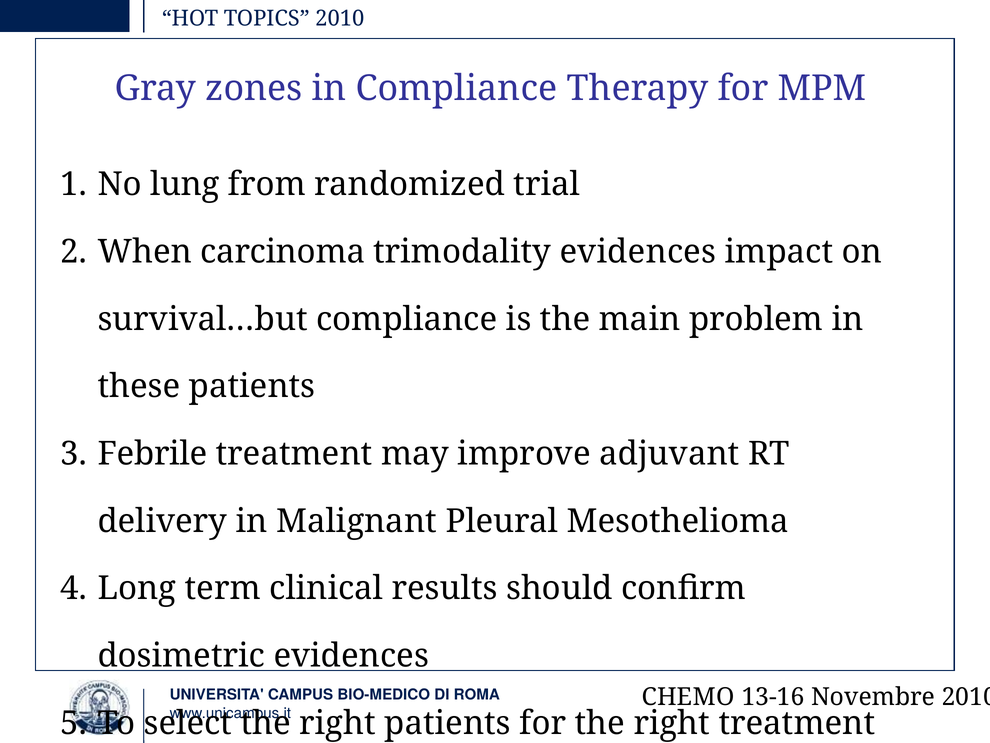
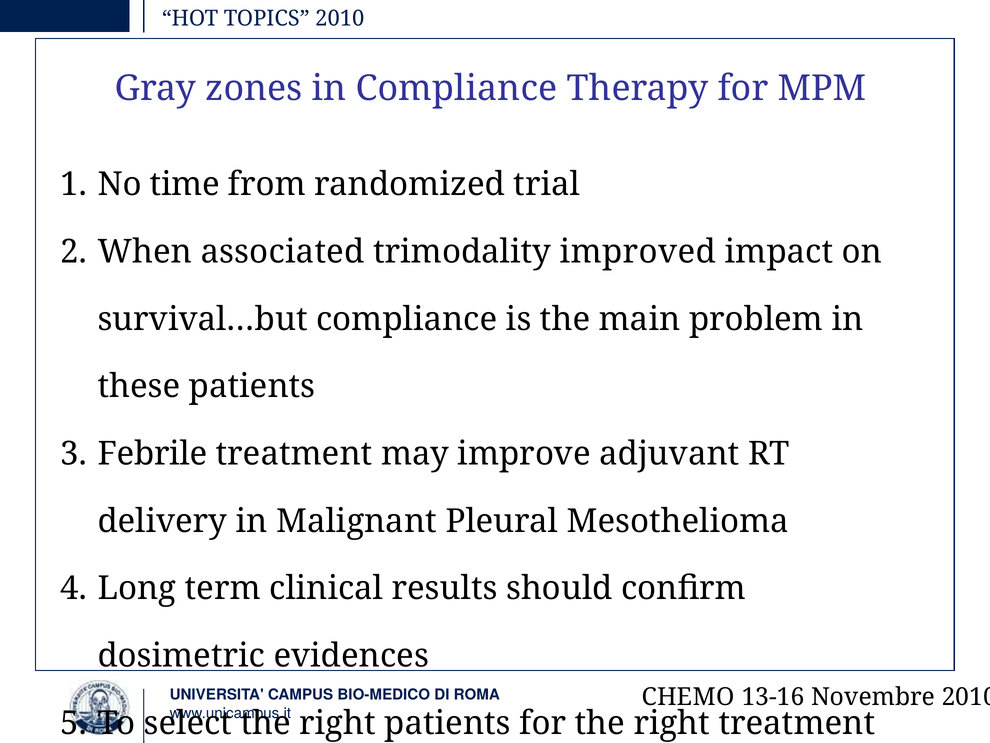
lung: lung -> time (185, 184)
carcinoma: carcinoma -> associated (283, 252)
trimodality evidences: evidences -> improved (638, 252)
